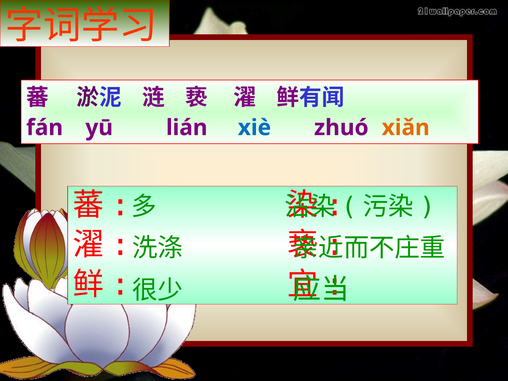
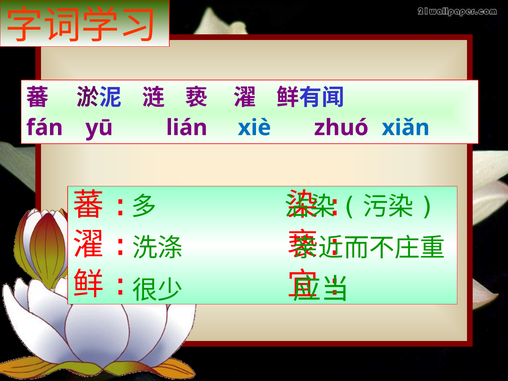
xiǎn colour: orange -> blue (406, 128)
